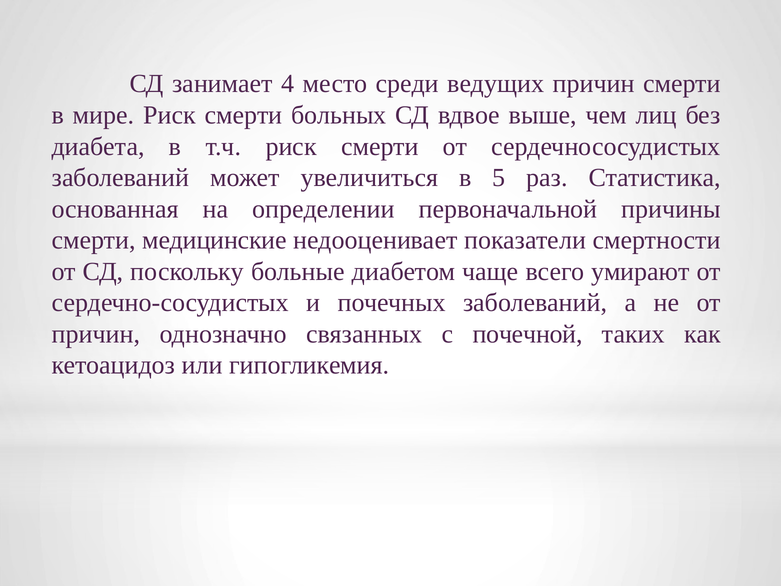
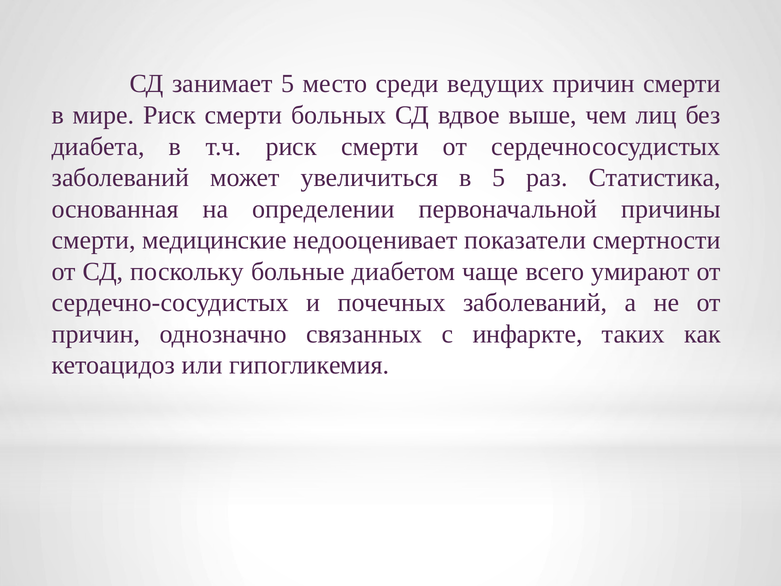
занимает 4: 4 -> 5 (288, 84)
почечной: почечной -> инфаркте (528, 334)
